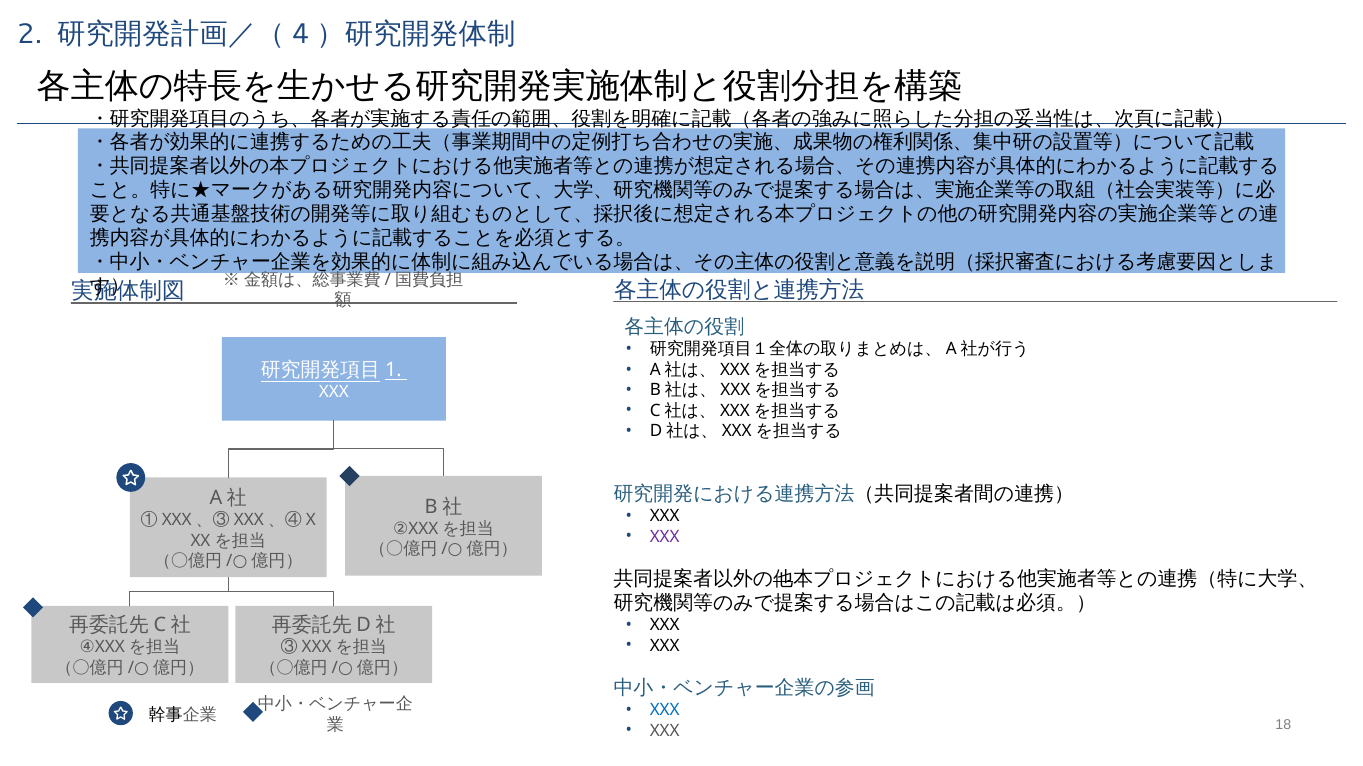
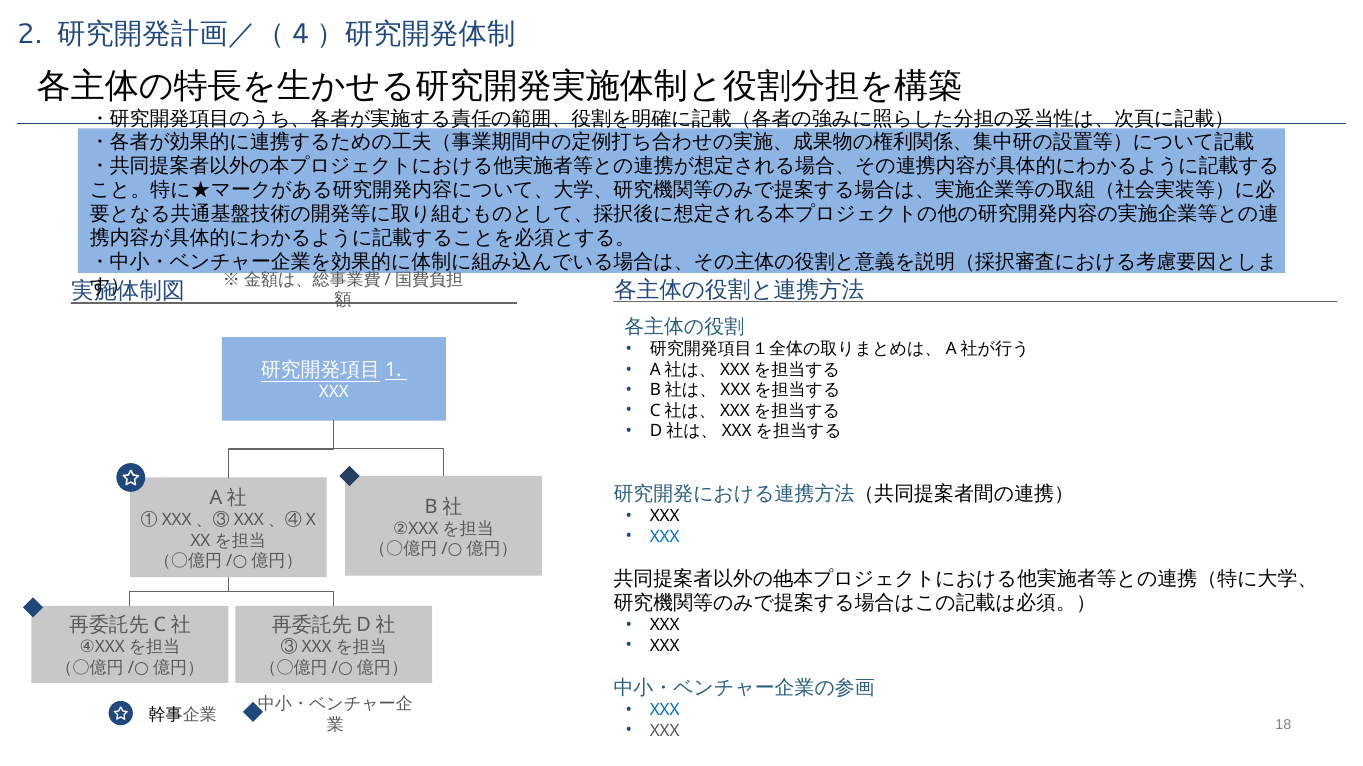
XXX colour: purple -> blue (665, 537)
